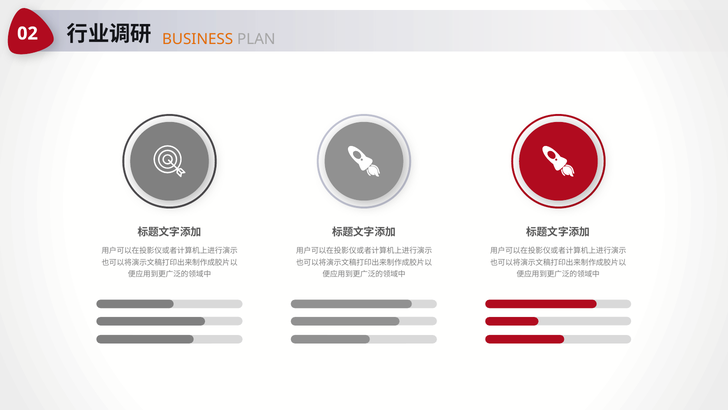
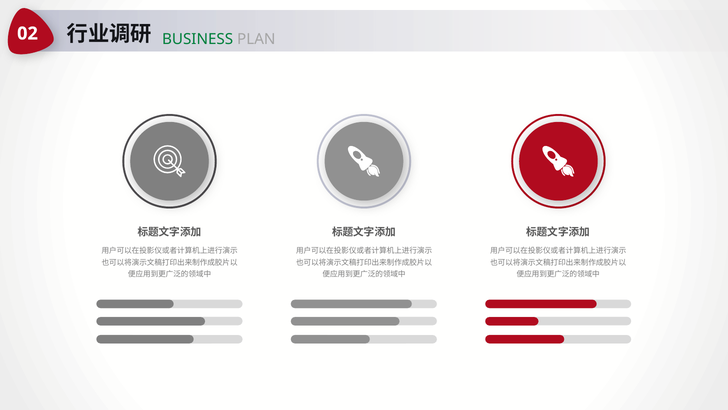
BUSINESS colour: orange -> green (198, 39)
